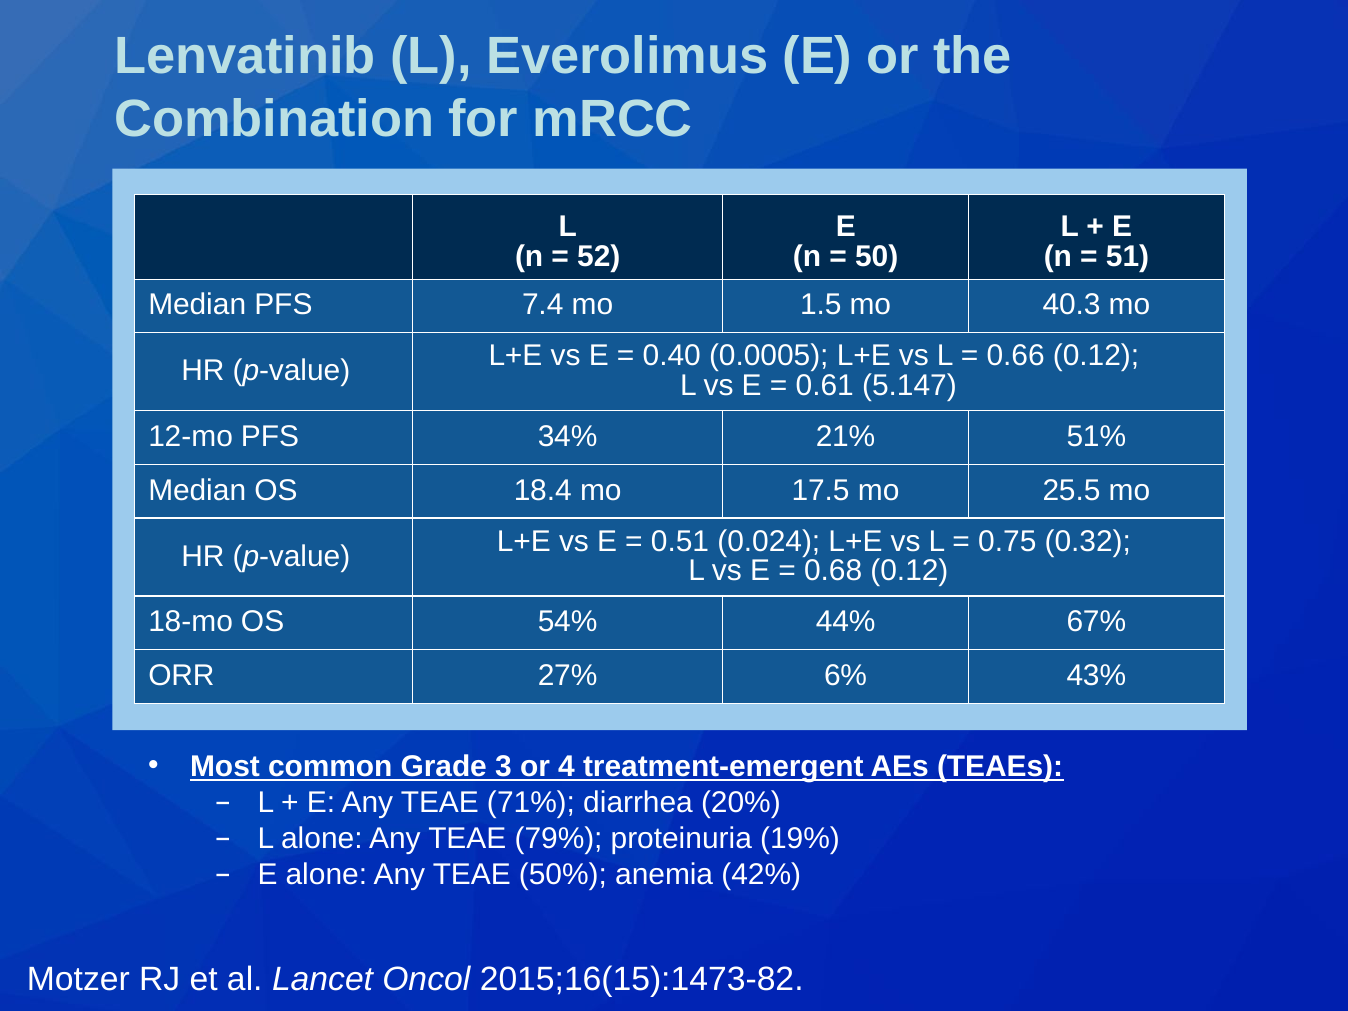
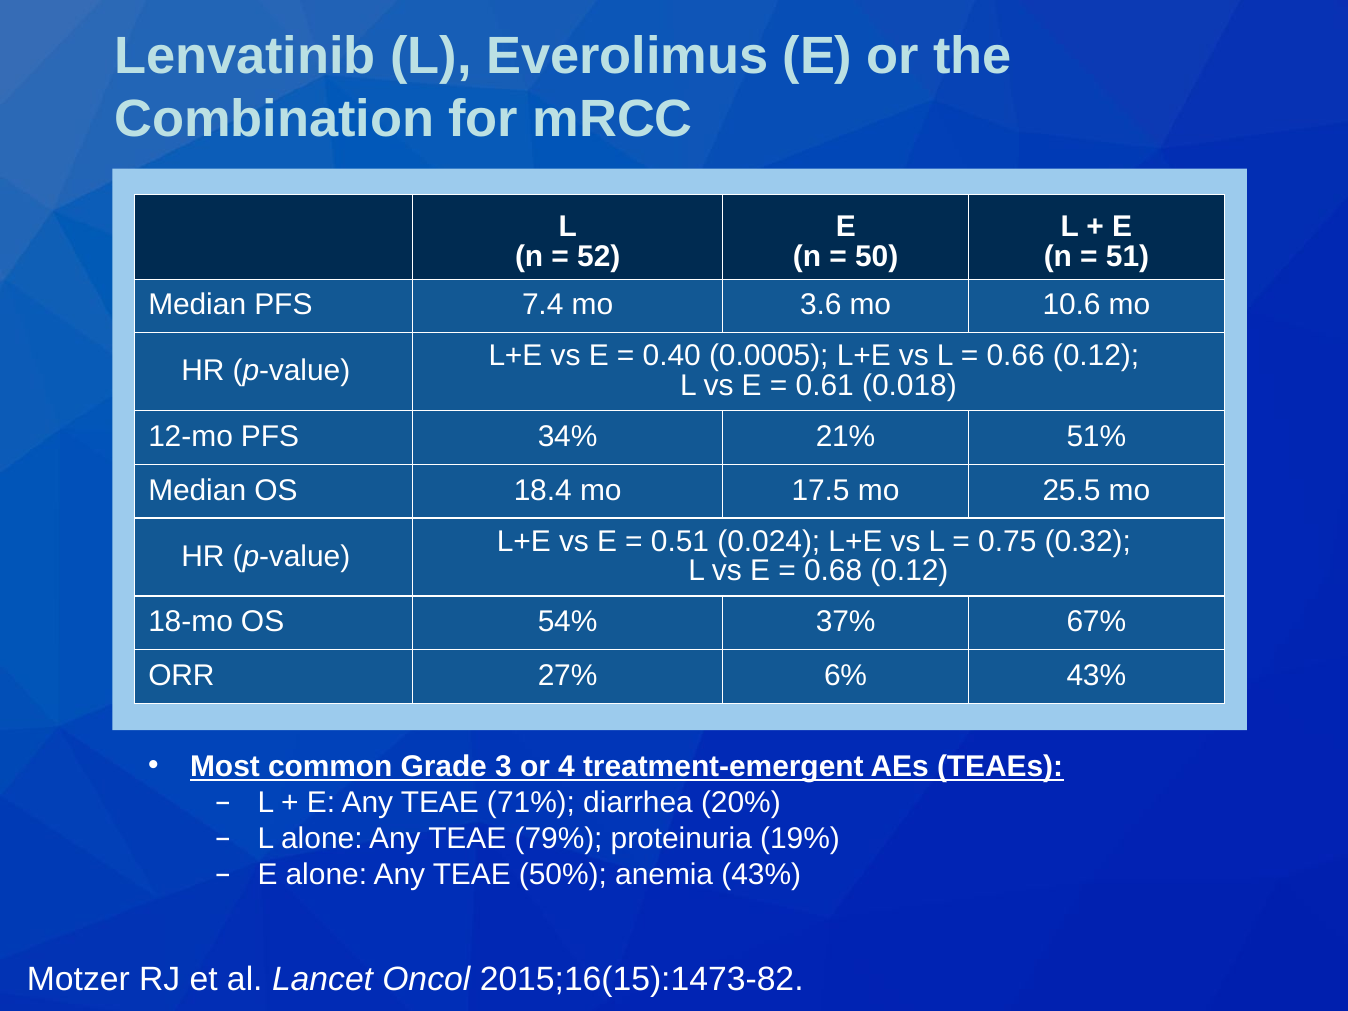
1.5: 1.5 -> 3.6 (821, 305)
40.3: 40.3 -> 10.6 (1072, 305)
5.147: 5.147 -> 0.018 (909, 386)
44%: 44% -> 37% (846, 622)
anemia 42%: 42% -> 43% (761, 874)
